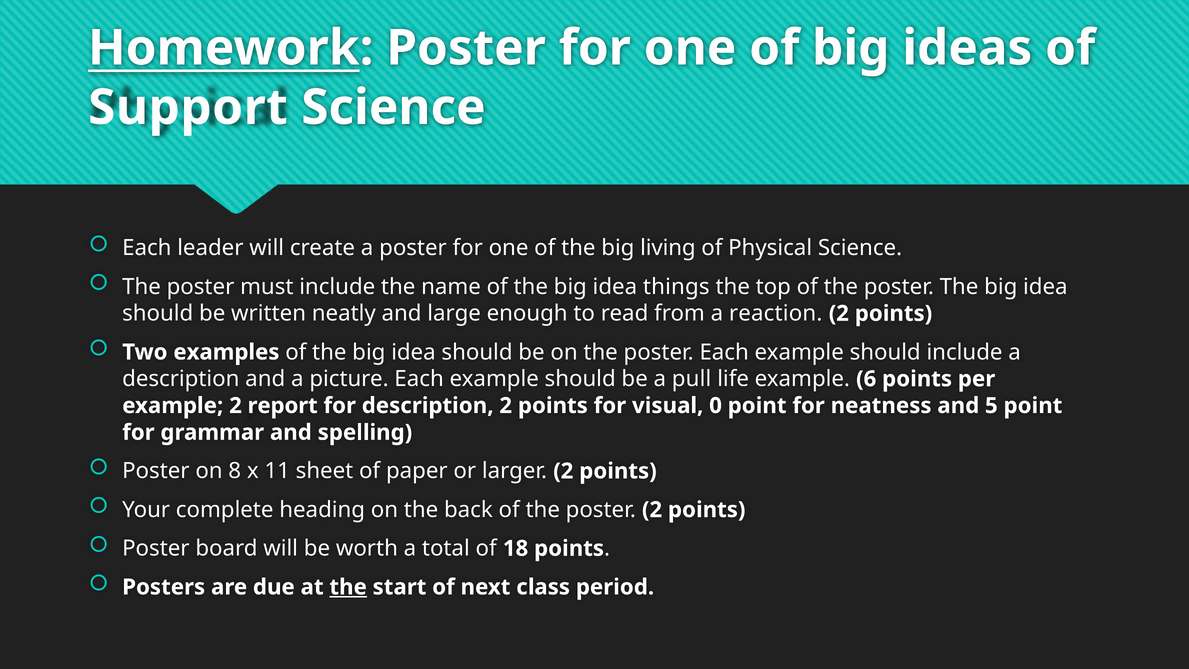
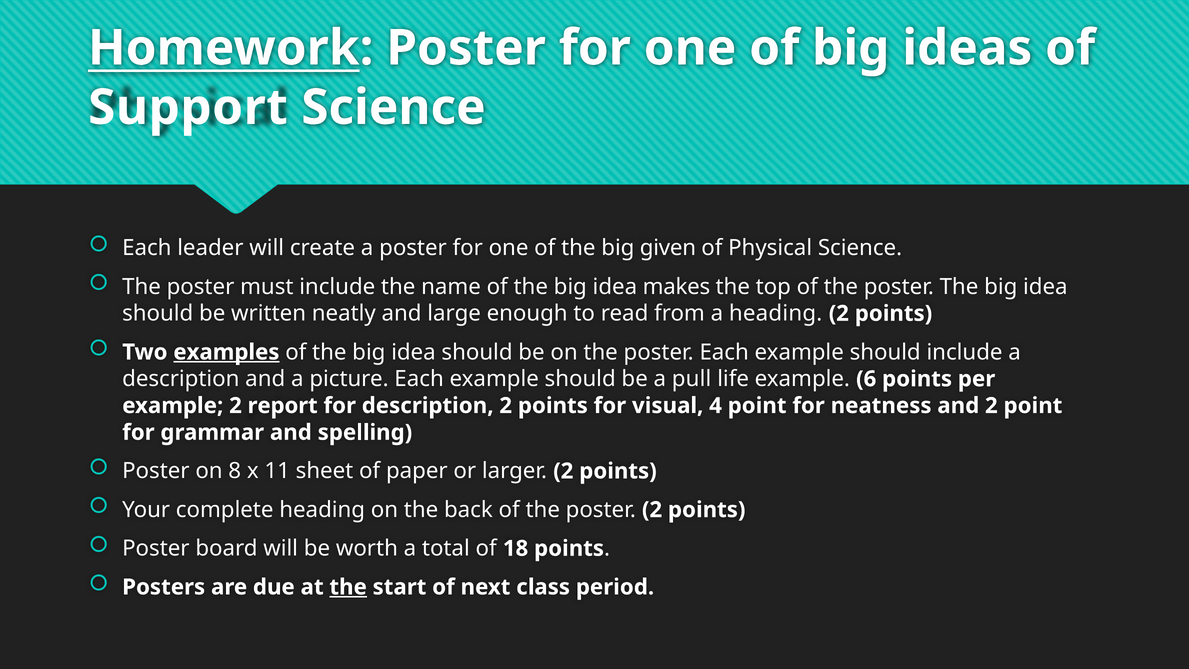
living: living -> given (668, 248)
things: things -> makes (676, 287)
a reaction: reaction -> heading (776, 313)
examples underline: none -> present (226, 352)
0: 0 -> 4 (716, 406)
and 5: 5 -> 2 (991, 406)
